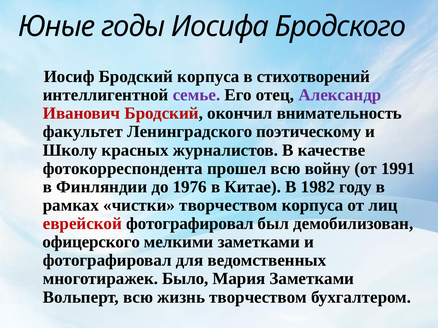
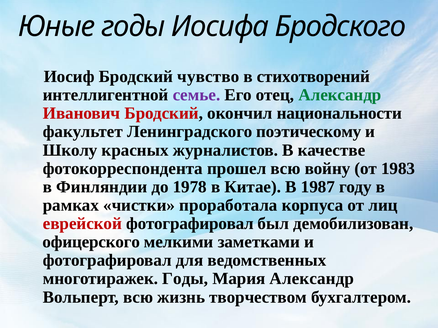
Бродский корпуса: корпуса -> чувство (208, 77)
Александр colour: purple -> green (340, 95)
внимательность: внимательность -> национальности (339, 114)
1991: 1991 -> 1983 (398, 169)
1976: 1976 -> 1978 (190, 187)
1982: 1982 -> 1987 (318, 187)
чистки творчеством: творчеством -> проработала (228, 206)
многотиражек Было: Было -> Годы (185, 279)
Мария Заметками: Заметками -> Александр (312, 279)
